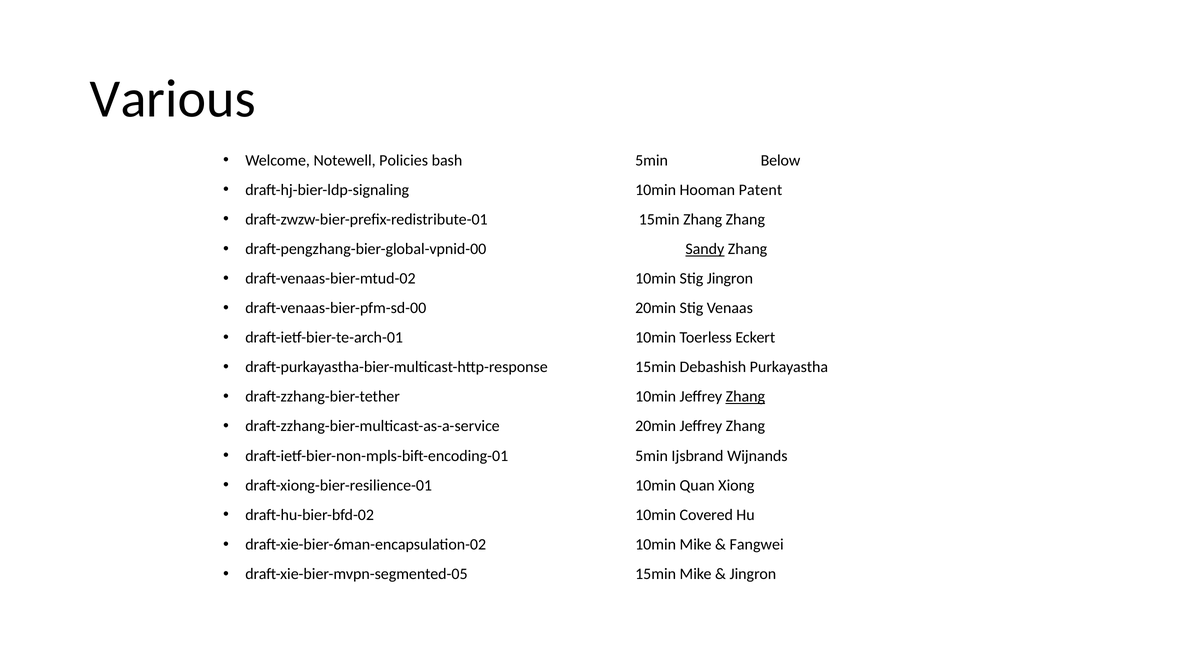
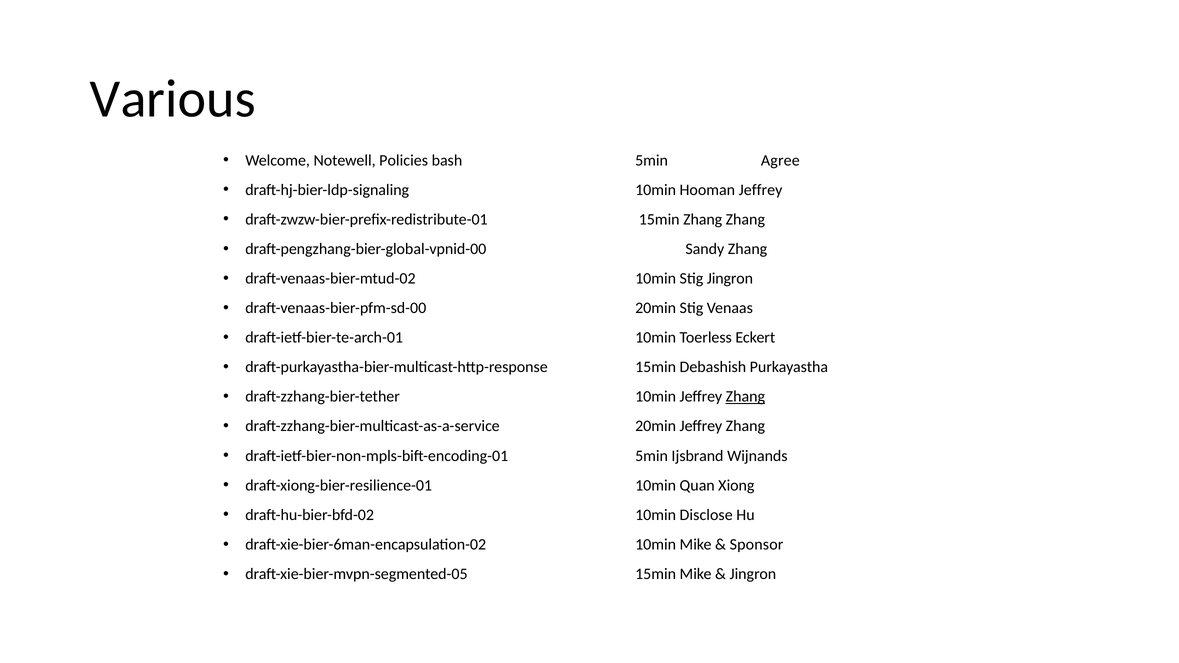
Below: Below -> Agree (780, 160)
Hooman Patent: Patent -> Jeffrey (761, 190)
Sandy underline: present -> none (705, 249)
Covered: Covered -> Disclose (706, 515)
Fangwei: Fangwei -> Sponsor (757, 545)
